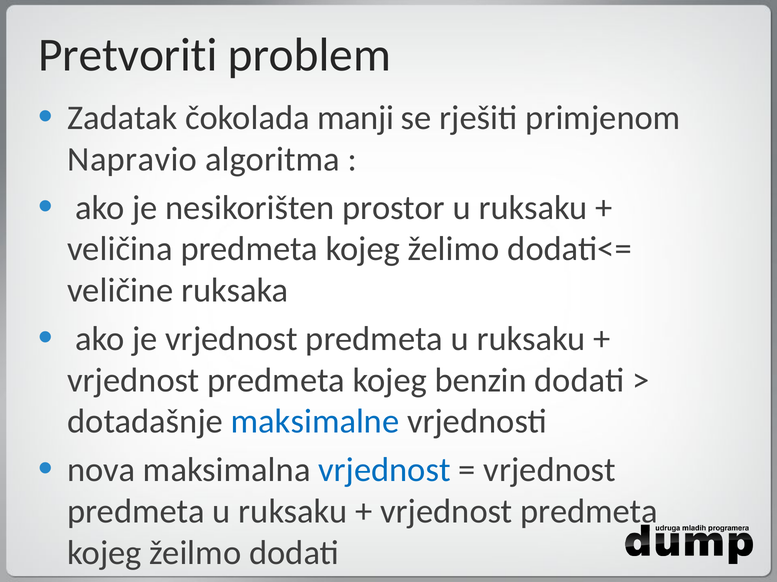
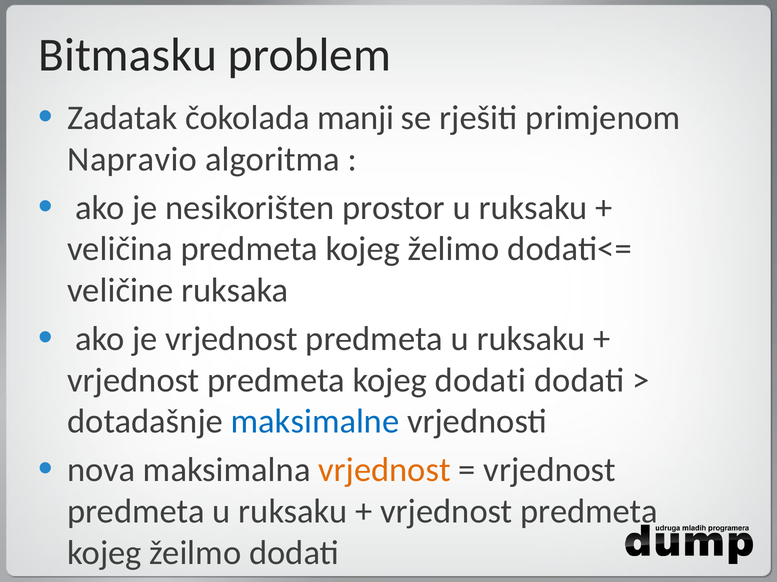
Pretvoriti: Pretvoriti -> Bitmasku (128, 55)
kojeg benzin: benzin -> dodati (481, 381)
vrjednost colour: blue -> orange (384, 470)
